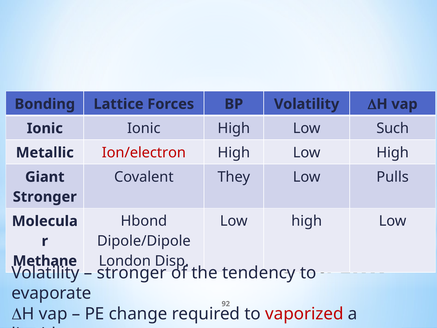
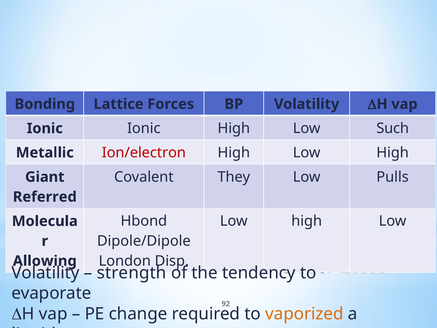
Stronger: Stronger -> Referred (45, 197)
Methane: Methane -> Allowing (45, 261)
stronger: stronger -> strength (132, 273)
vaporized colour: red -> orange (304, 314)
